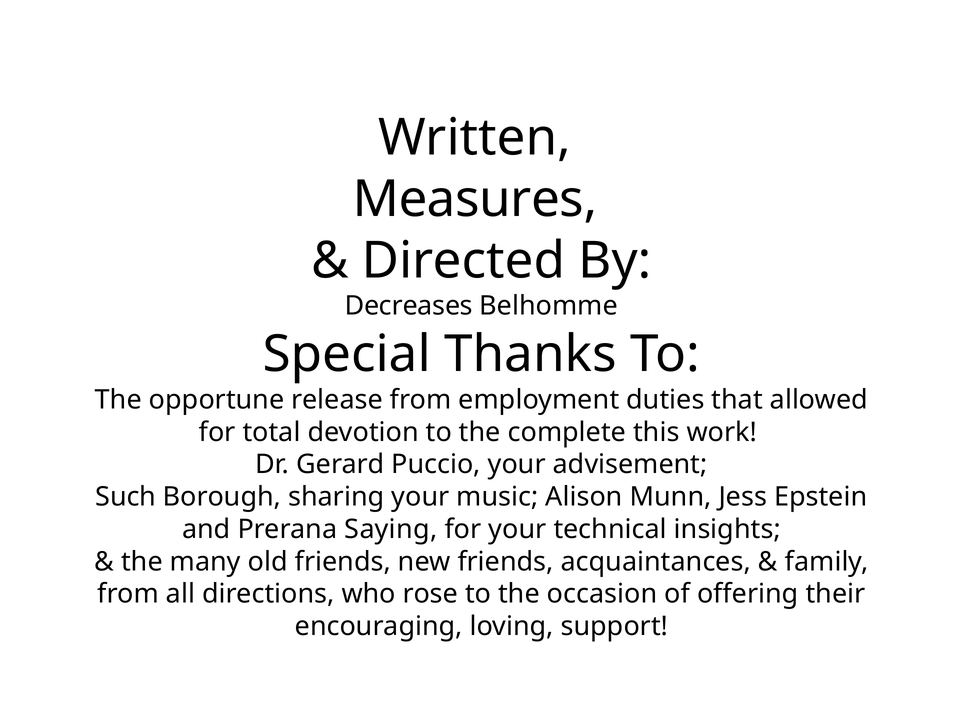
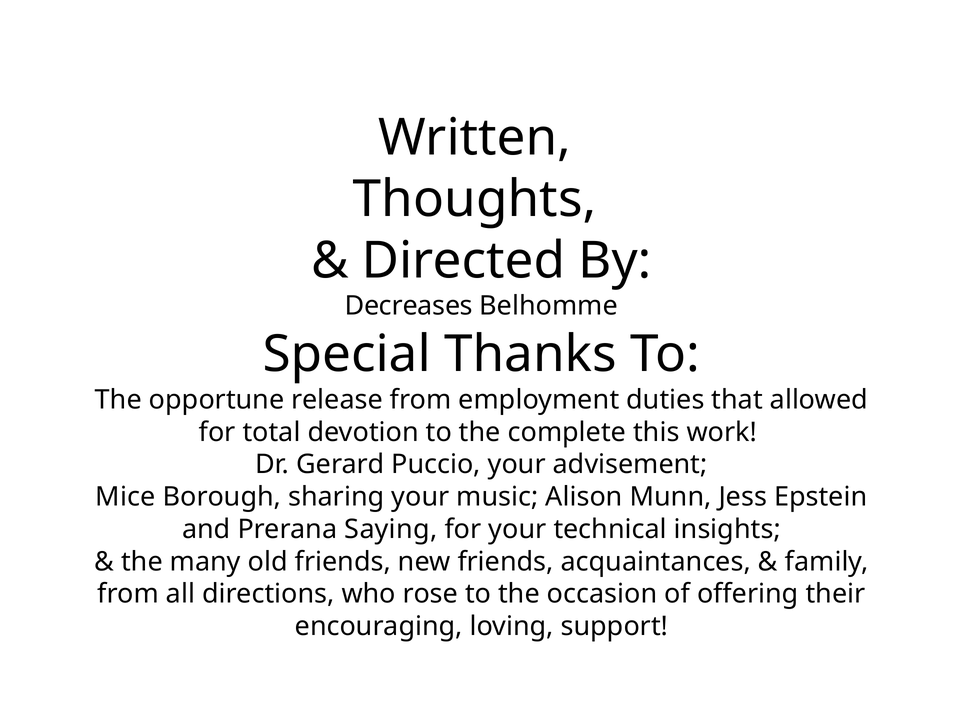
Measures: Measures -> Thoughts (475, 199)
Such: Such -> Mice (126, 497)
